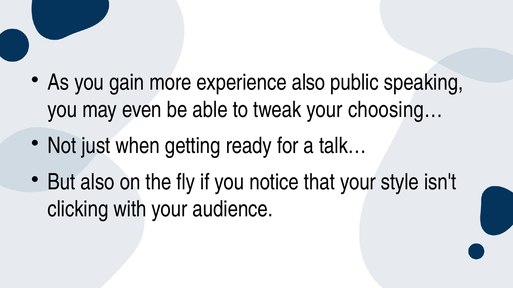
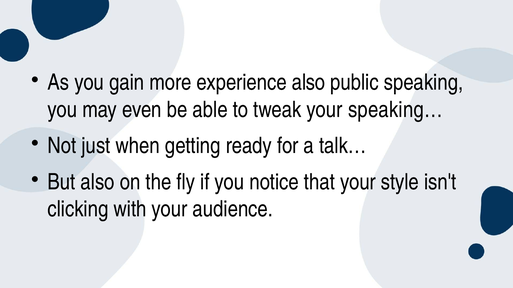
choosing…: choosing… -> speaking… (395, 110)
